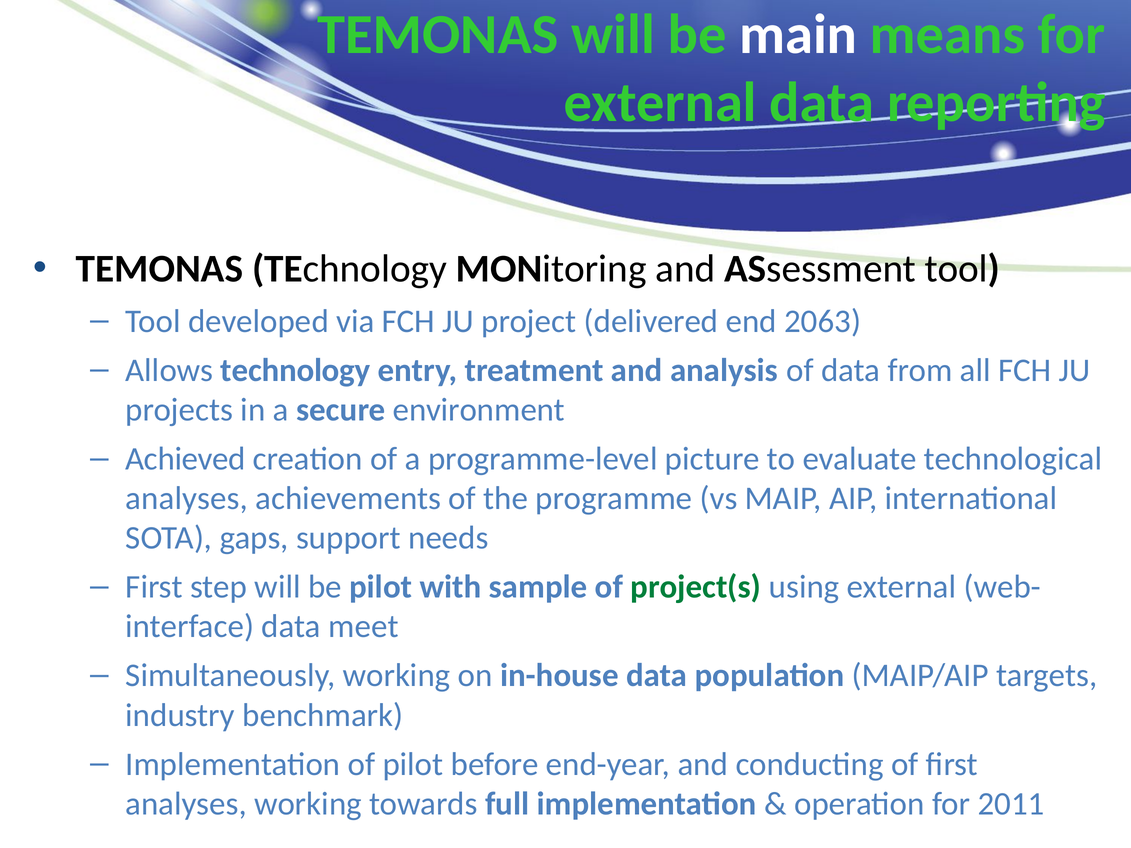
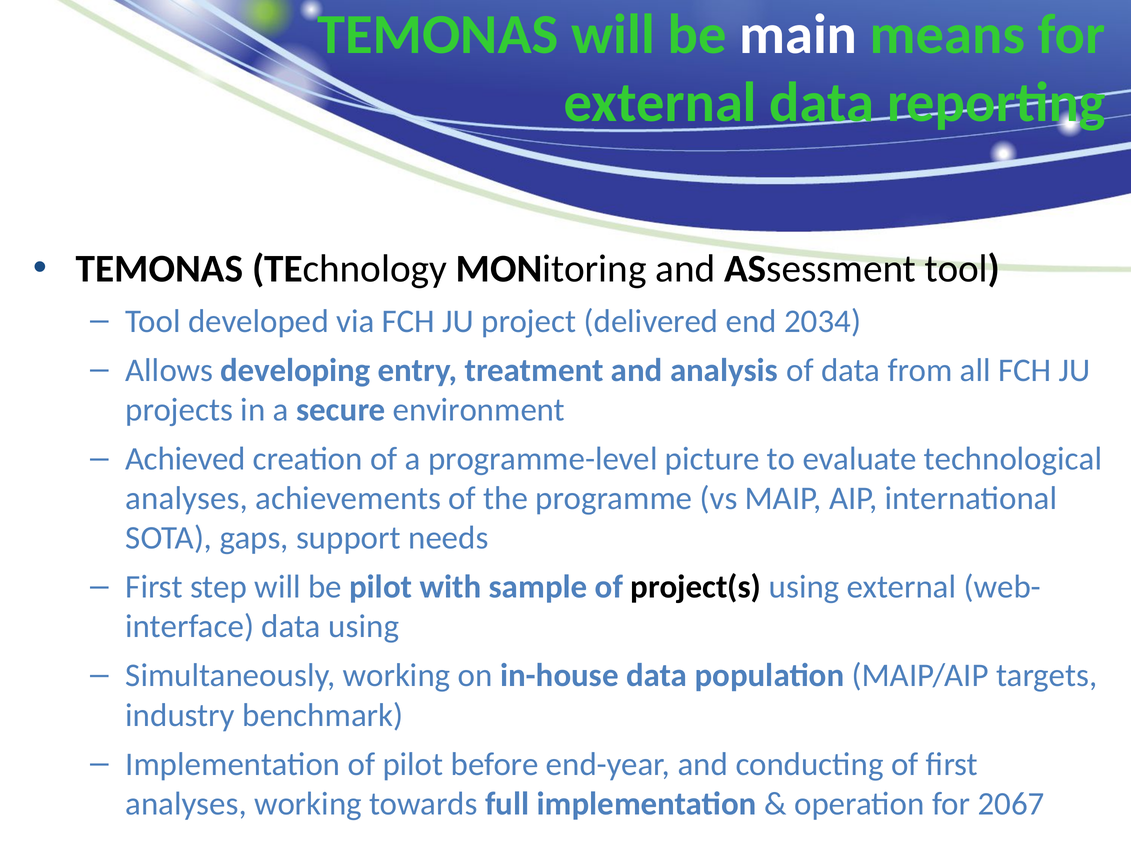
2063: 2063 -> 2034 (823, 321)
Allows technology: technology -> developing (295, 370)
project(s colour: green -> black (696, 587)
data meet: meet -> using (364, 627)
2011: 2011 -> 2067 (1011, 804)
